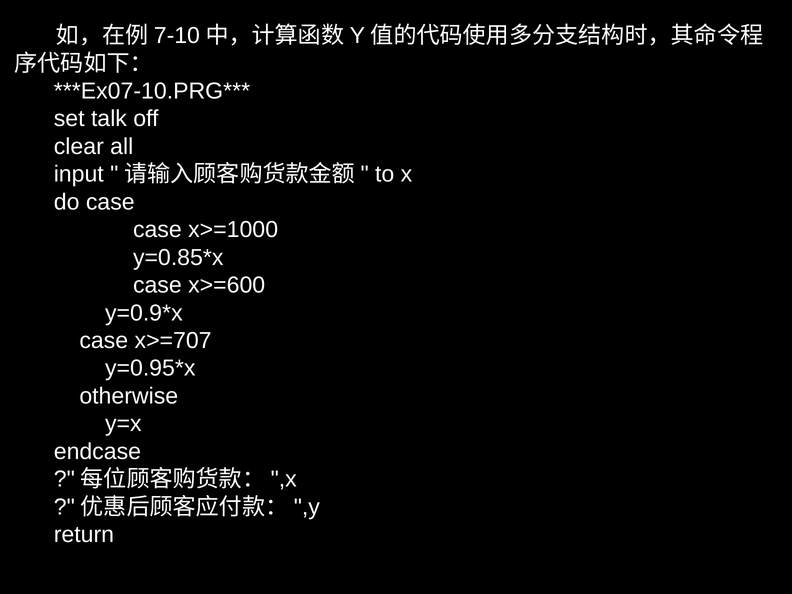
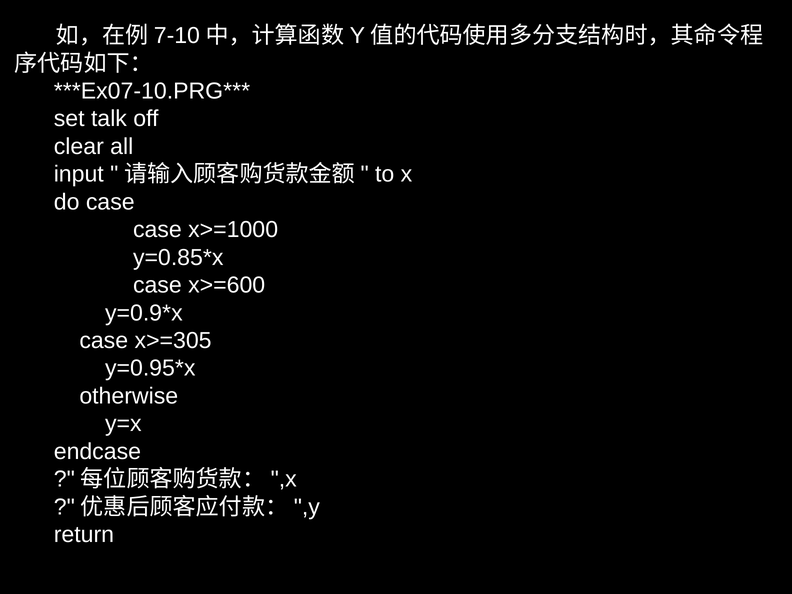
x>=707: x>=707 -> x>=305 (173, 341)
